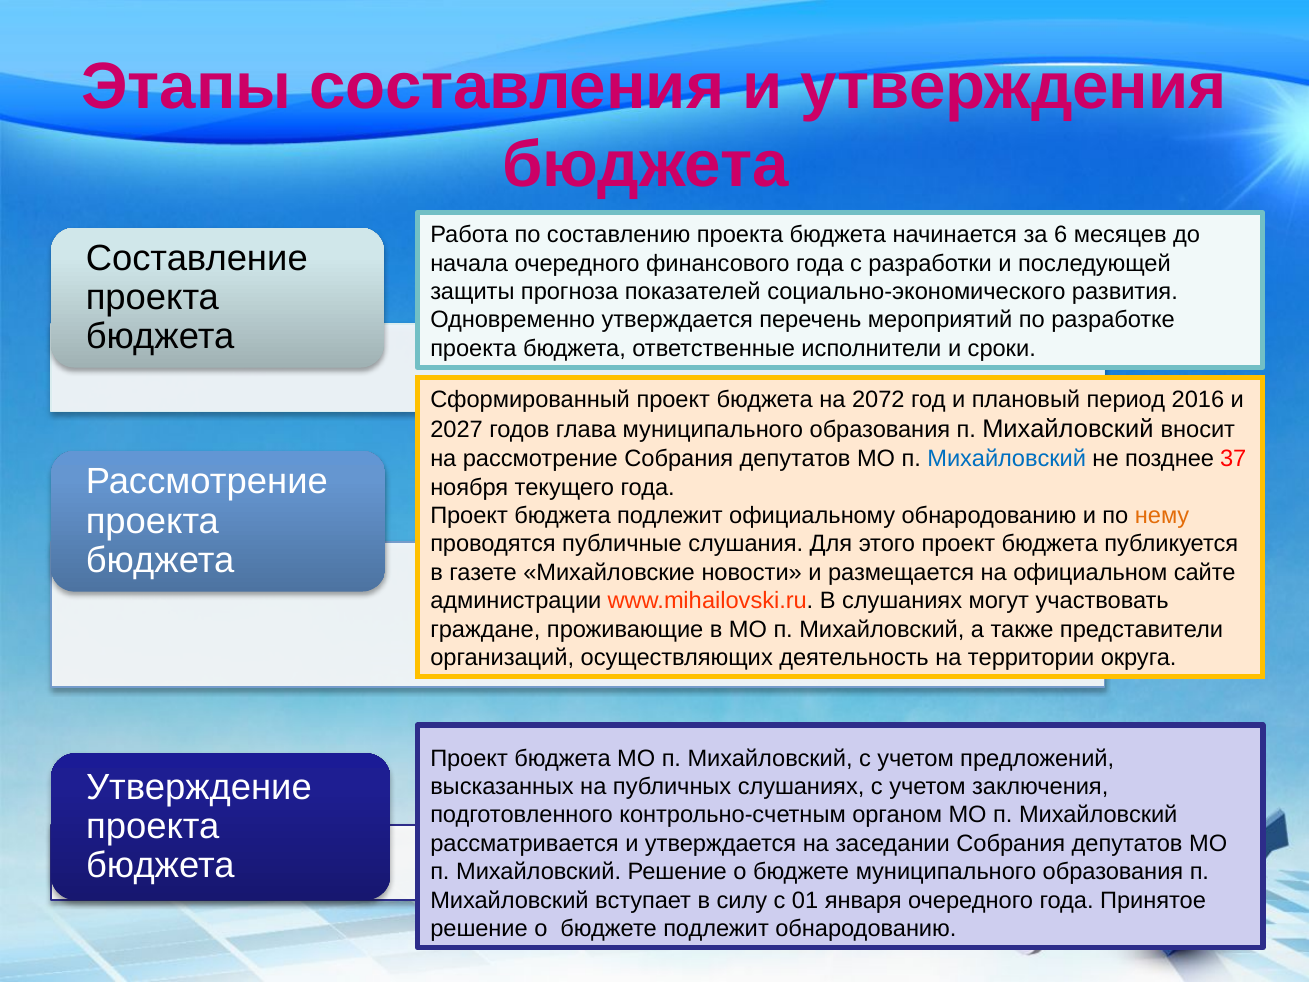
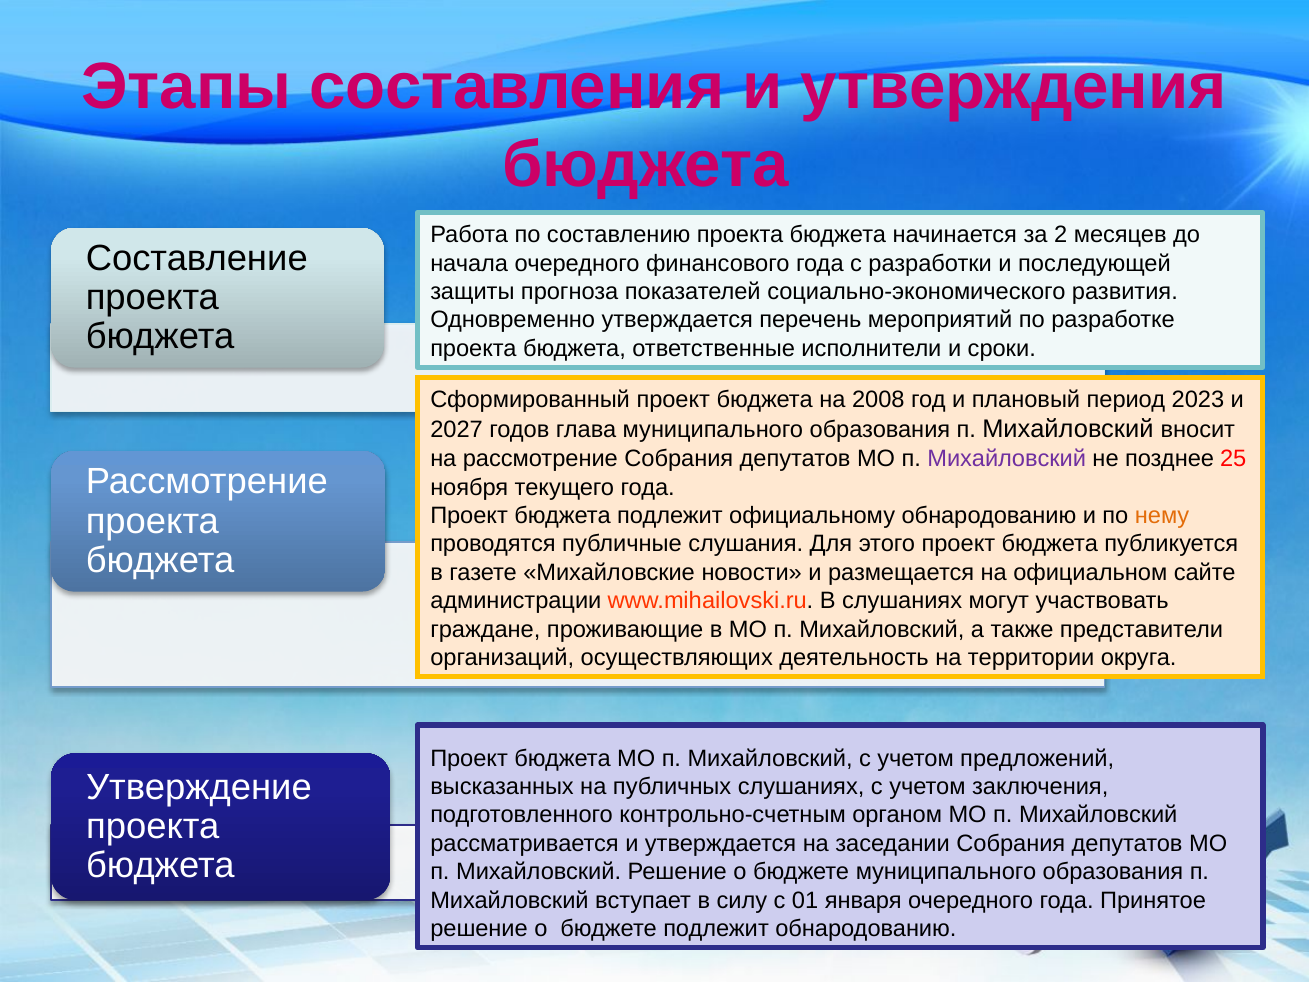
6: 6 -> 2 (1061, 235)
2072: 2072 -> 2008 (878, 400)
2016: 2016 -> 2023 (1198, 400)
Михайловский colour: blue -> purple (1007, 459)
37: 37 -> 25 (1233, 459)
